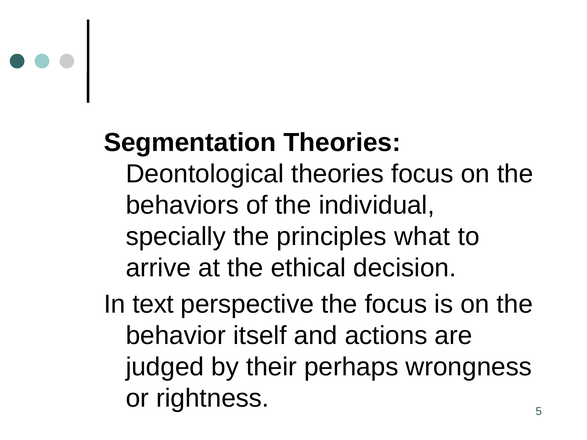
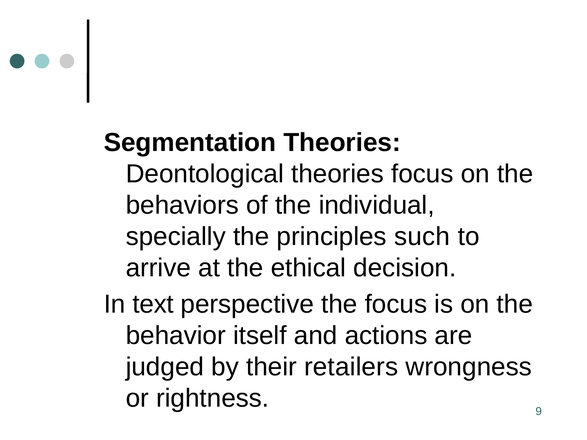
what: what -> such (422, 237)
perhaps: perhaps -> retailers (351, 367)
5: 5 -> 9 (539, 412)
